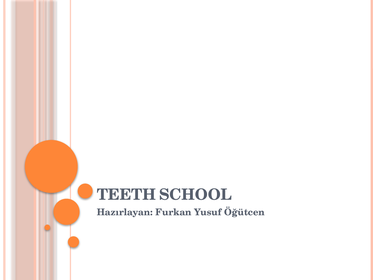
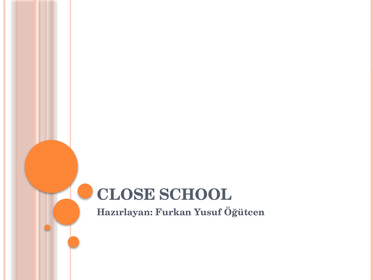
TEETH: TEETH -> CLOSE (126, 195)
